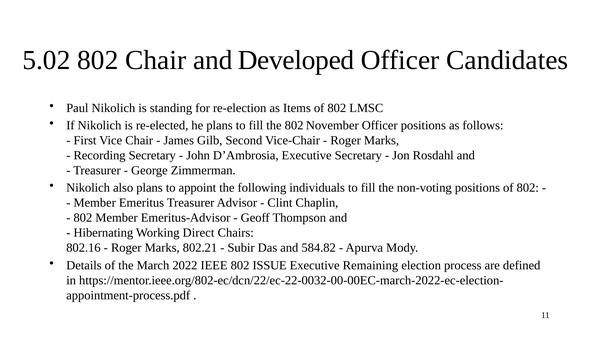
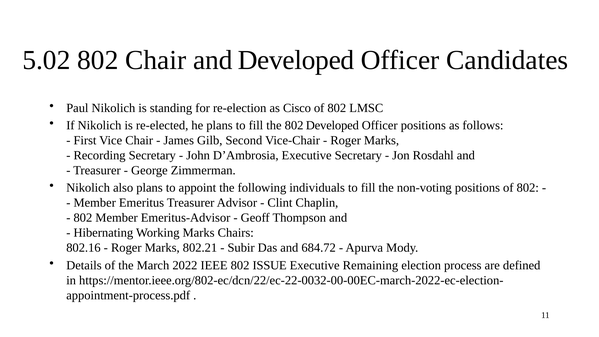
Items: Items -> Cisco (297, 108)
802 November: November -> Developed (332, 125)
Working Direct: Direct -> Marks (199, 233)
584.82: 584.82 -> 684.72 (319, 248)
